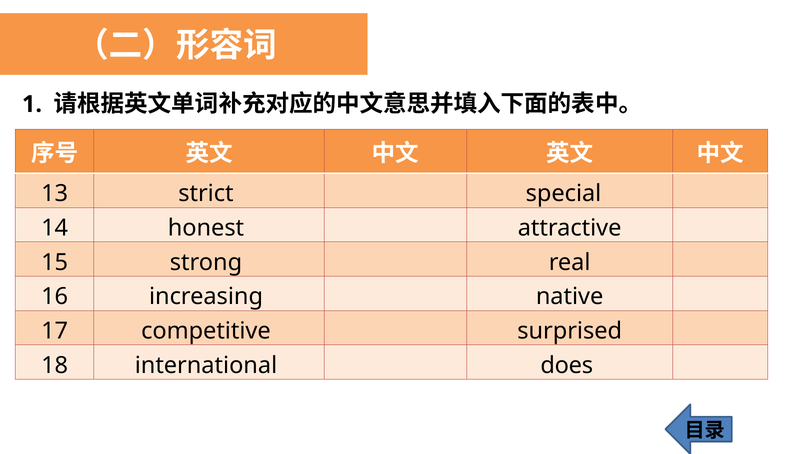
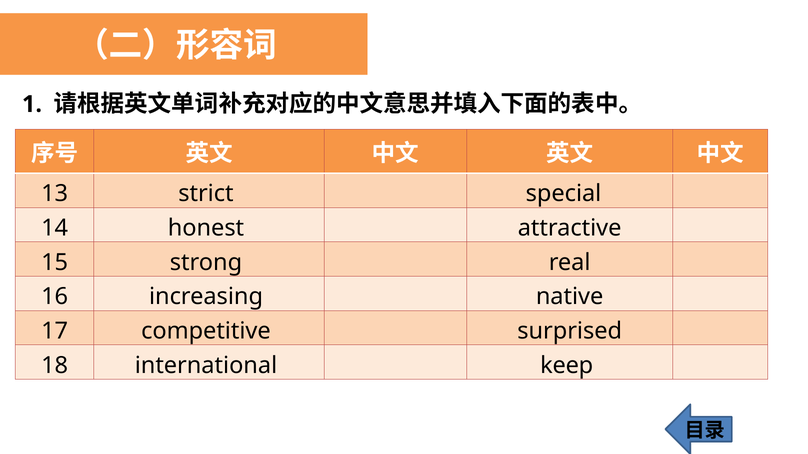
does: does -> keep (567, 366)
